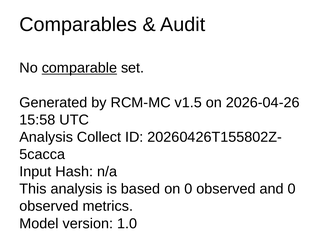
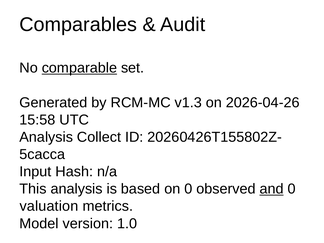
v1.5: v1.5 -> v1.3 (188, 103)
and underline: none -> present (272, 189)
observed: observed -> valuation (49, 206)
